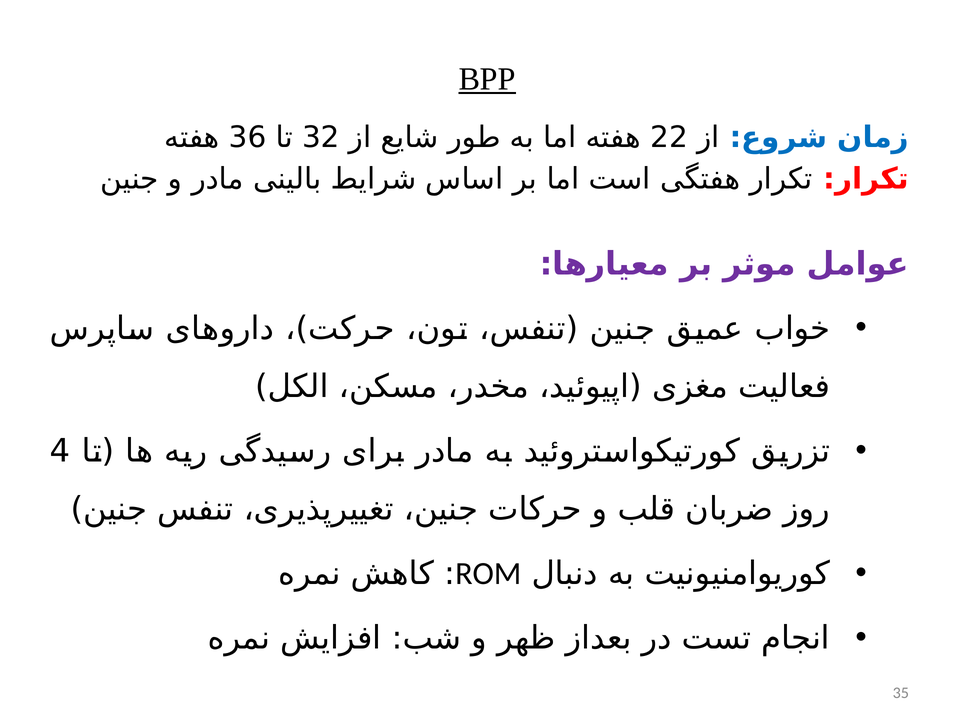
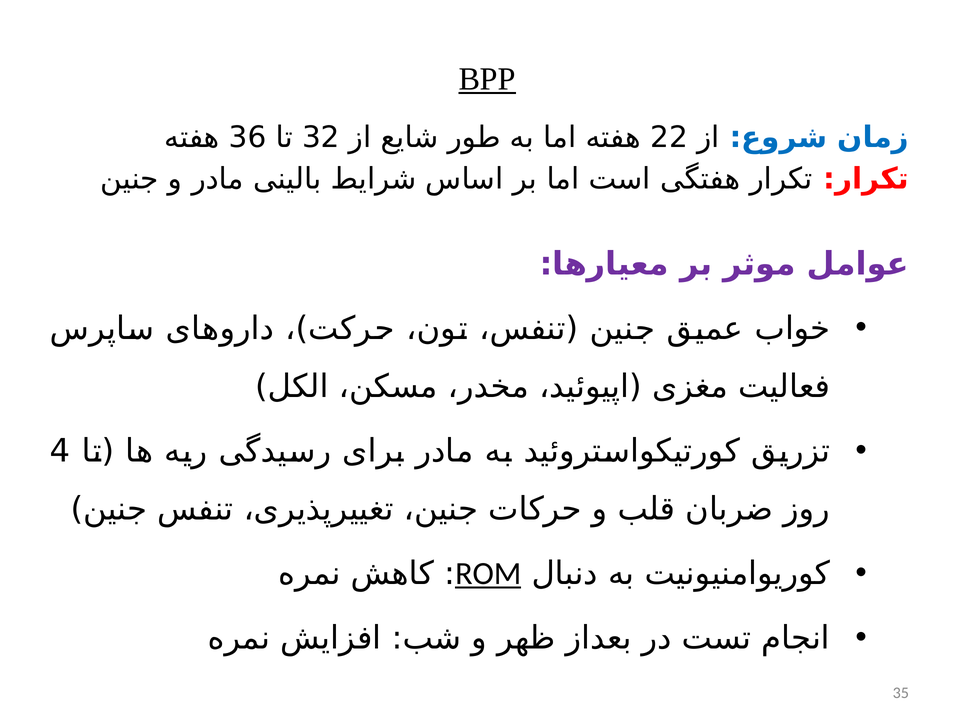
ROM underline: none -> present (488, 573)
